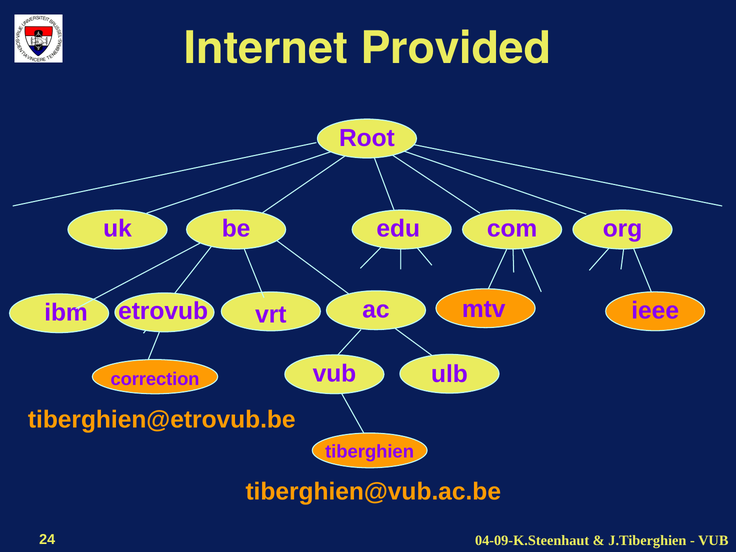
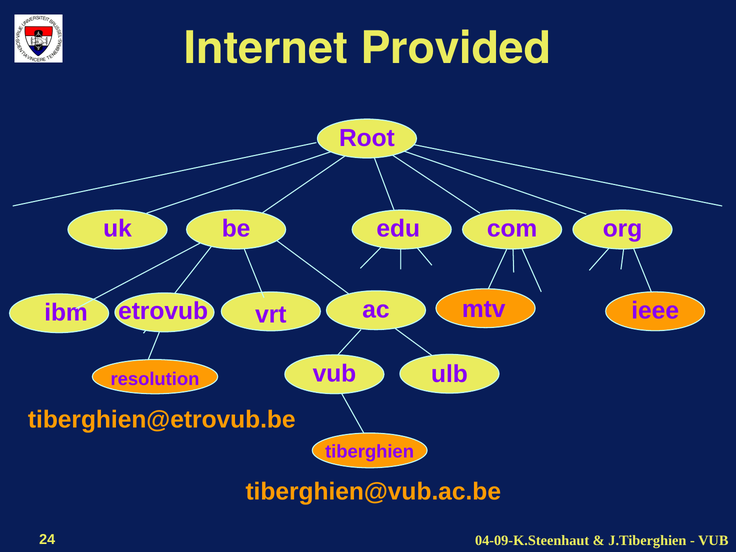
correction: correction -> resolution (155, 379)
